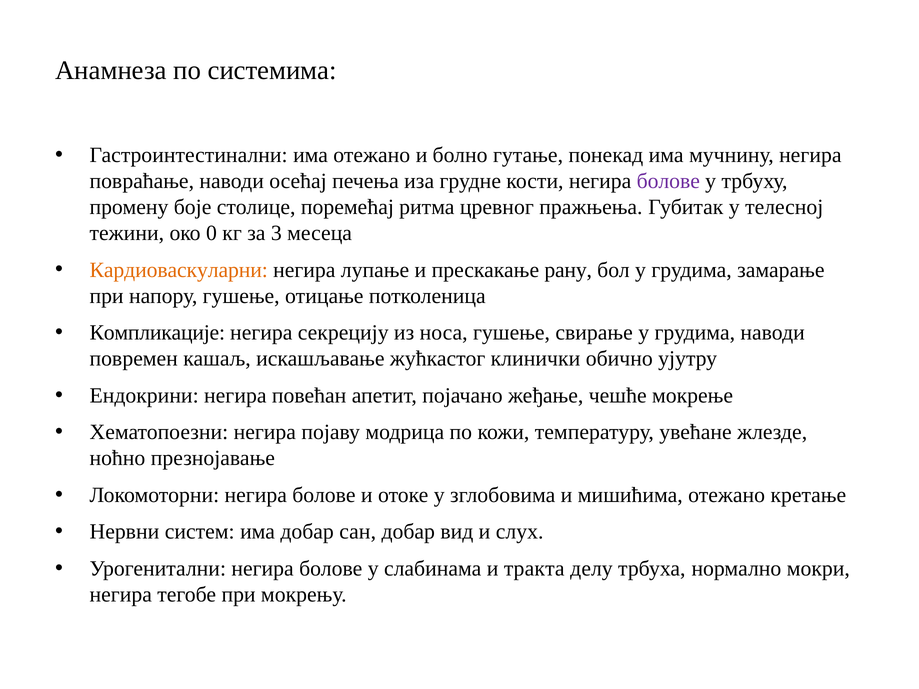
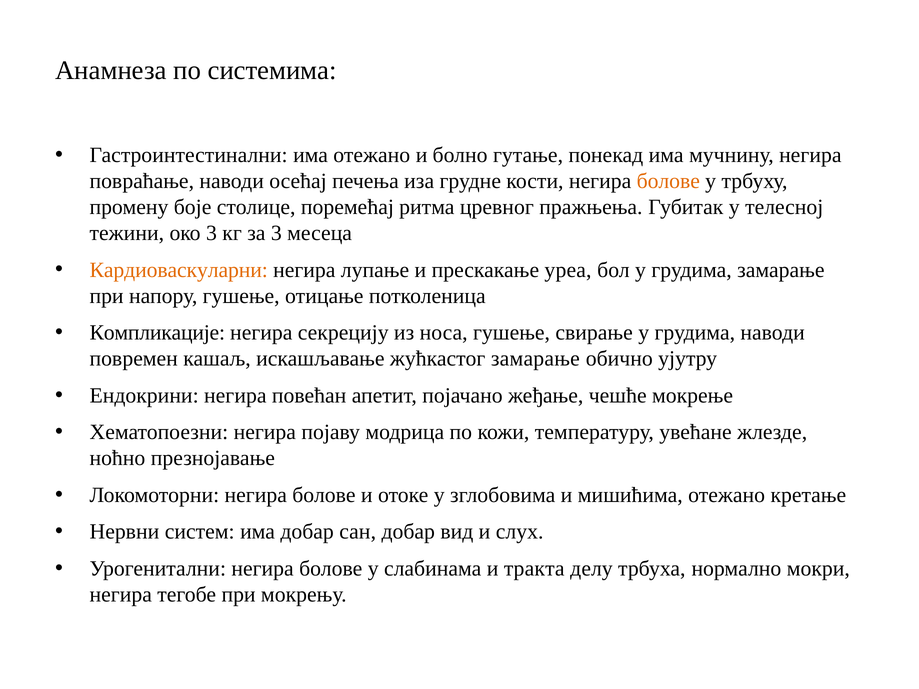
болове colour: purple -> orange (668, 181)
око 0: 0 -> 3 (212, 233)
рану: рану -> уреа (568, 270)
жућкастог клинички: клинички -> замарање (535, 359)
